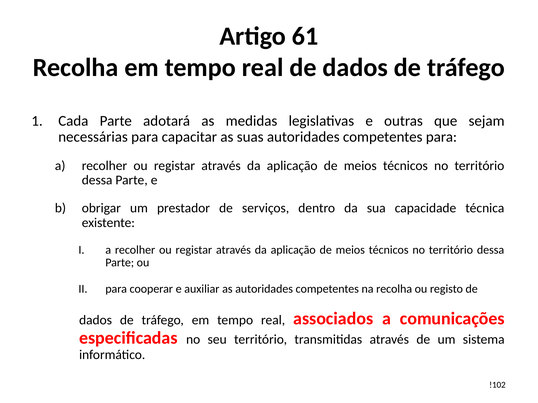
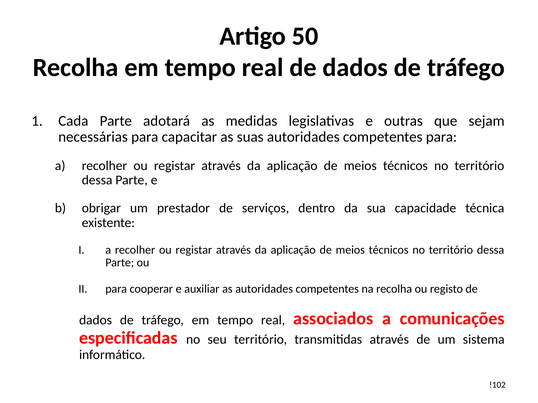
61: 61 -> 50 (305, 36)
